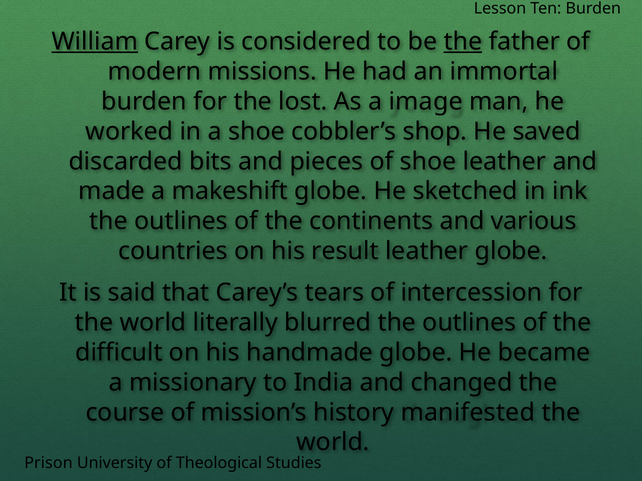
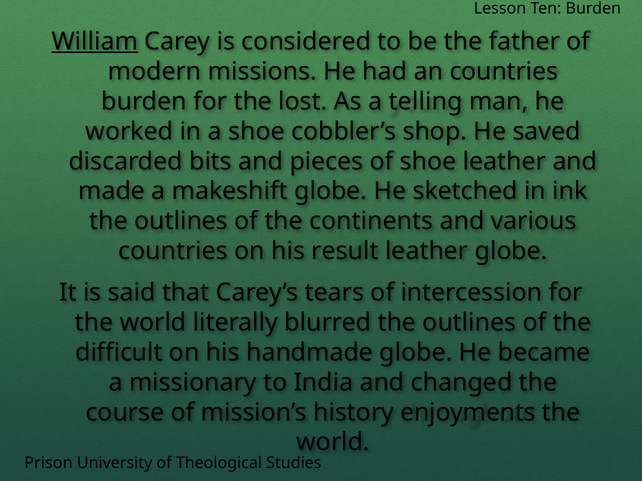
the underline: present -> none (463, 42)
an immortal: immortal -> countries (504, 72)
image: image -> telling (426, 102)
manifested: manifested -> enjoyments (468, 413)
